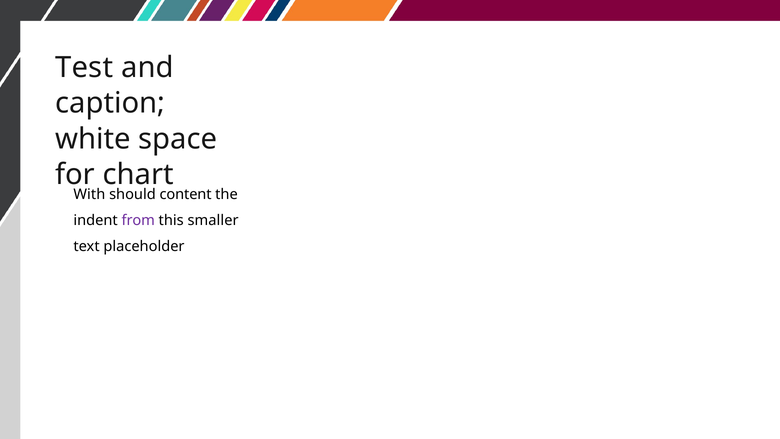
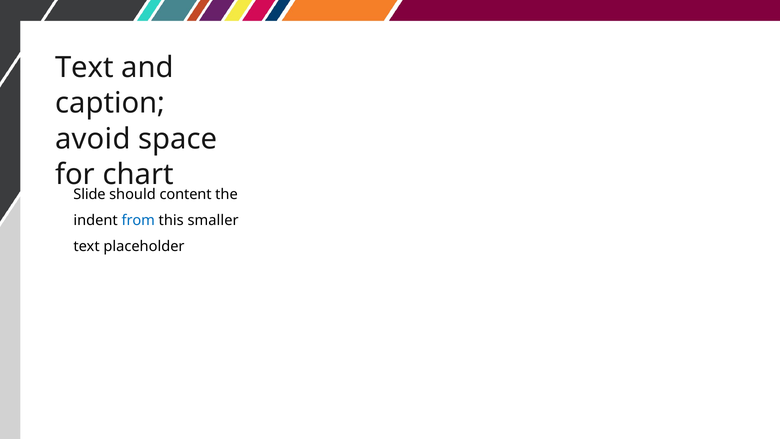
Test: Test -> Text (84, 68)
white: white -> avoid (93, 139)
With: With -> Slide (89, 194)
from colour: purple -> blue (138, 220)
